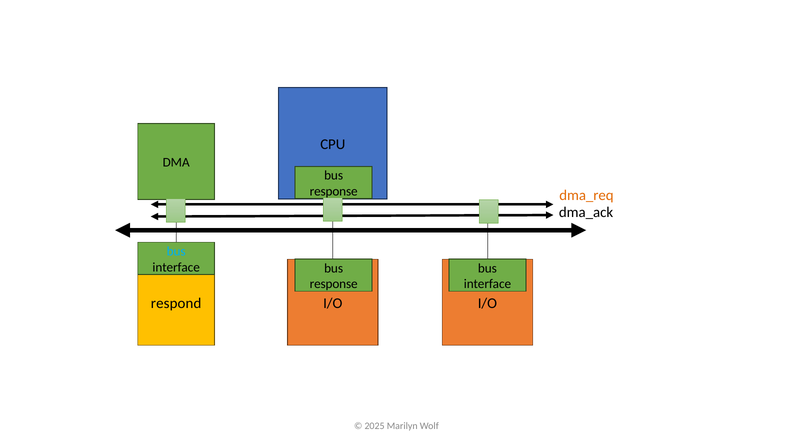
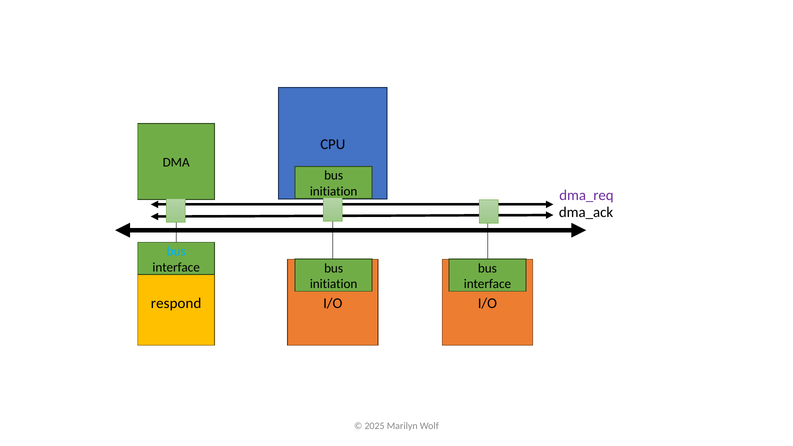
response: response -> initiation (334, 191)
dma_req colour: orange -> purple (586, 196)
response: response -> initiation (334, 284)
